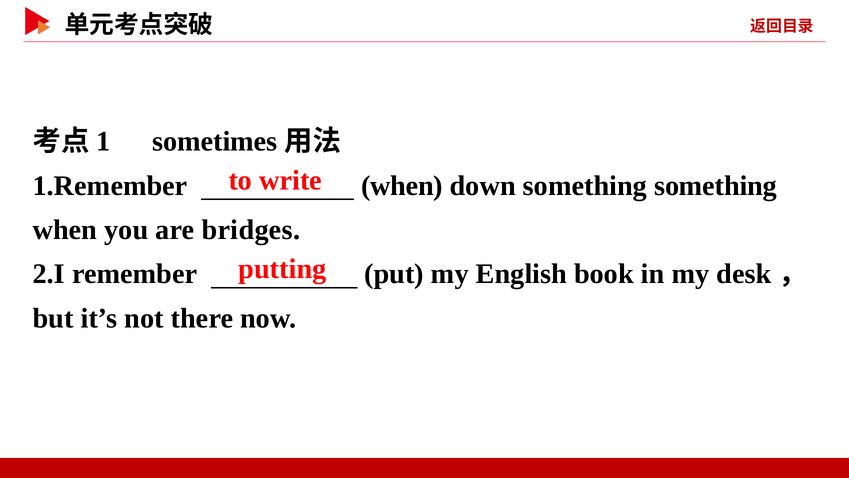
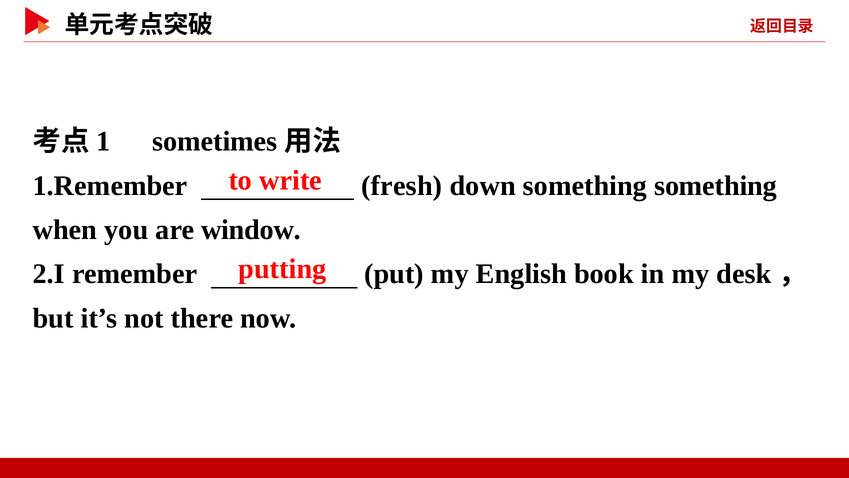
1.Remember when: when -> fresh (402, 186)
bridges: bridges -> window (251, 230)
